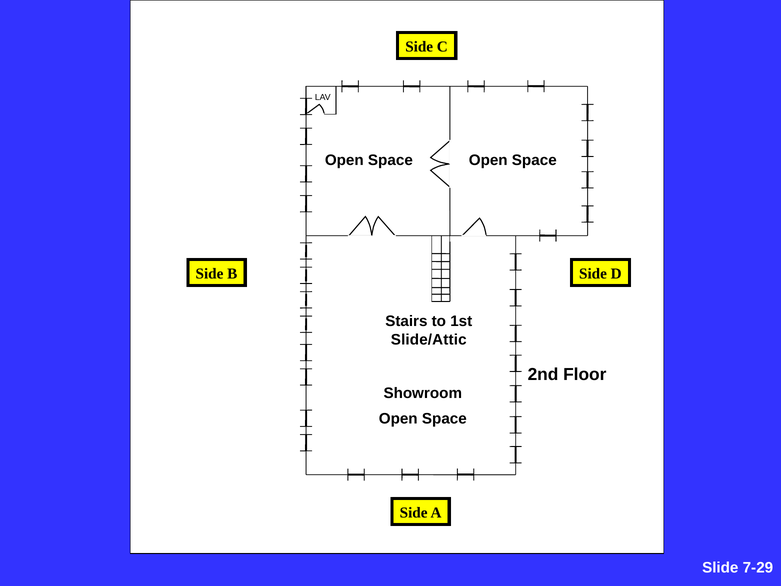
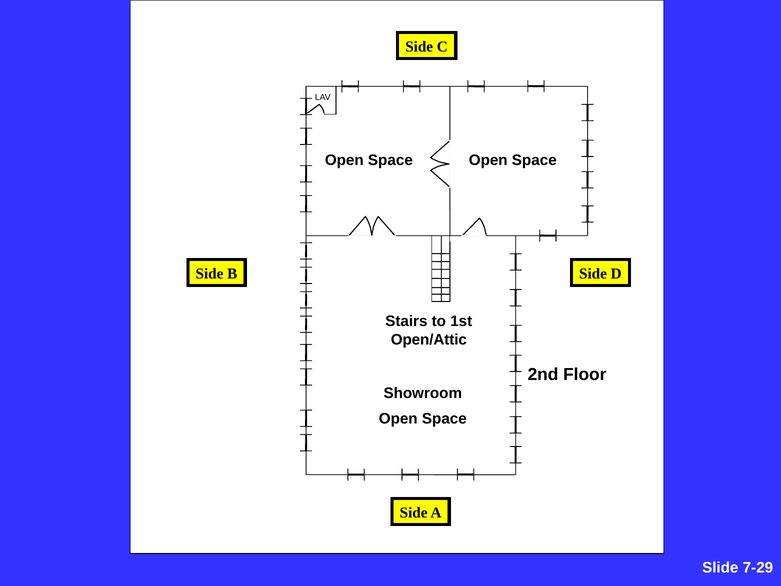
Slide/Attic: Slide/Attic -> Open/Attic (429, 340)
